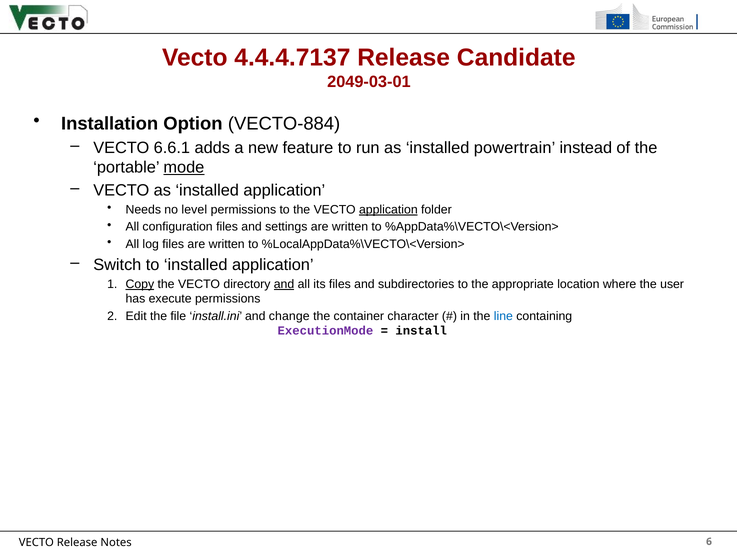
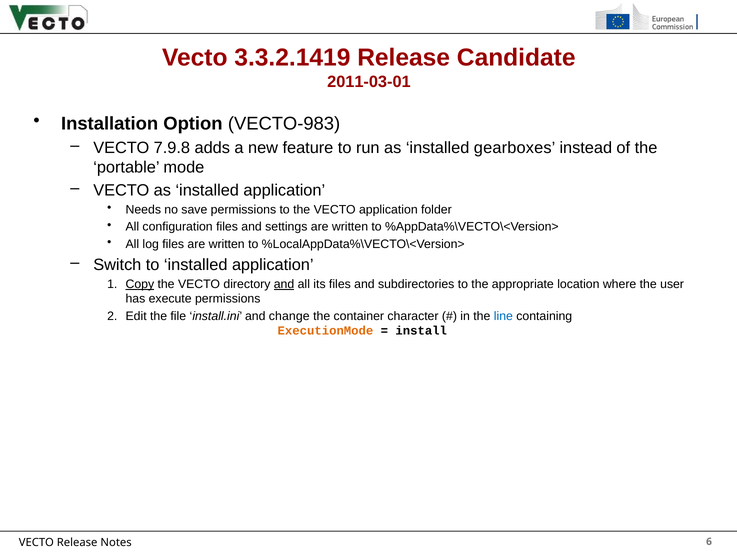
4.4.4.7137: 4.4.4.7137 -> 3.3.2.1419 (292, 58)
2049-03-01: 2049-03-01 -> 2011-03-01 (369, 82)
VECTO-884: VECTO-884 -> VECTO-983 (284, 124)
6.6.1: 6.6.1 -> 7.9.8 (172, 148)
powertrain: powertrain -> gearboxes (515, 148)
mode underline: present -> none (184, 168)
level: level -> save (194, 210)
application underline: present -> none (388, 210)
ExecutionMode colour: purple -> orange (325, 331)
